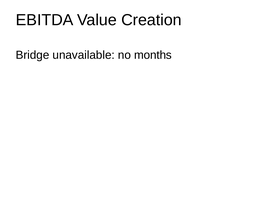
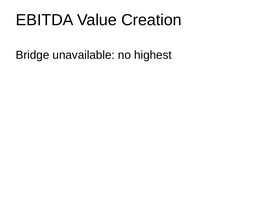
months: months -> highest (153, 55)
